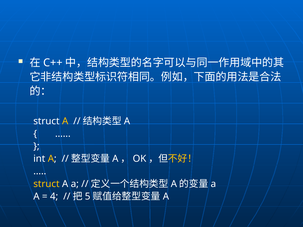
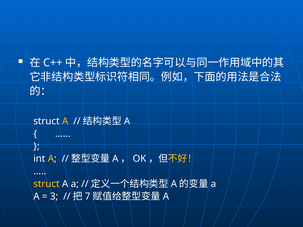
4: 4 -> 3 (54, 197)
5: 5 -> 7 (88, 197)
